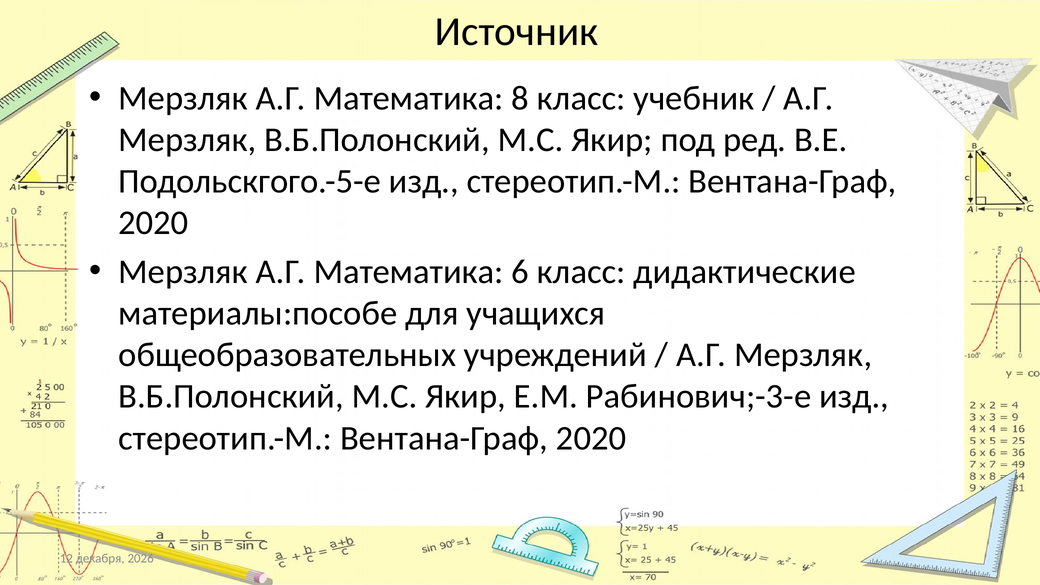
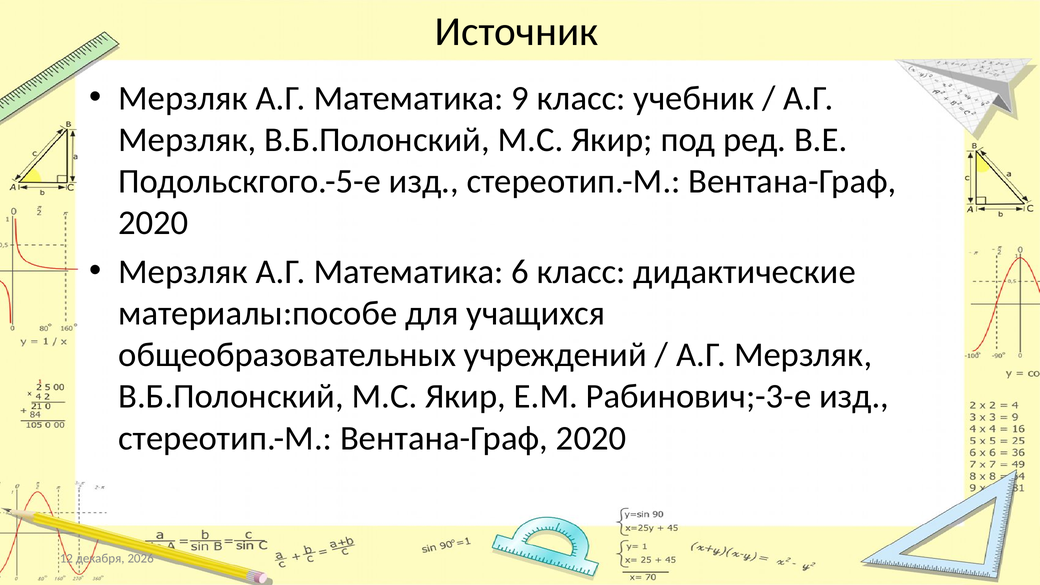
8: 8 -> 9 (520, 98)
